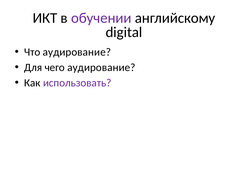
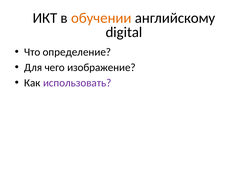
обучении colour: purple -> orange (101, 18)
Что аудирование: аудирование -> определение (77, 52)
чего аудирование: аудирование -> изображение (101, 67)
